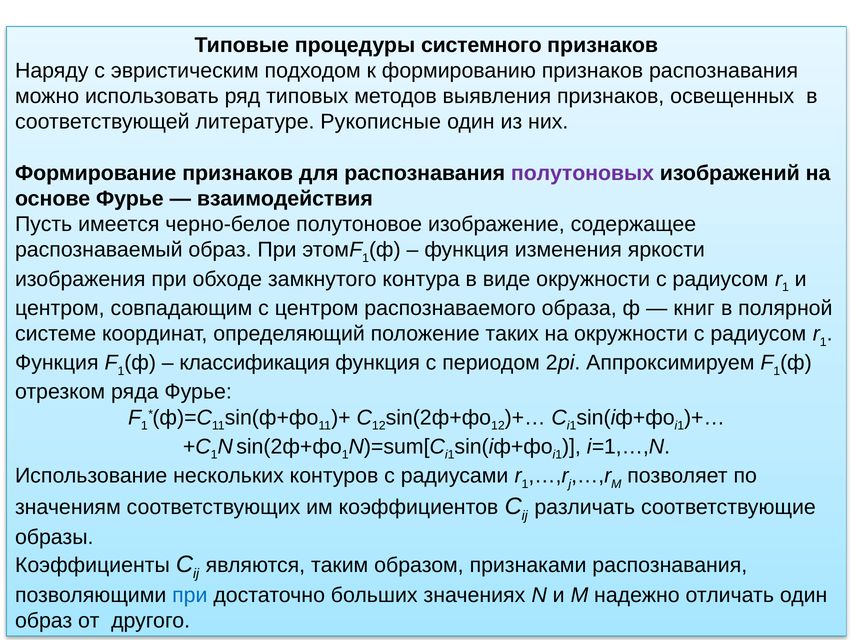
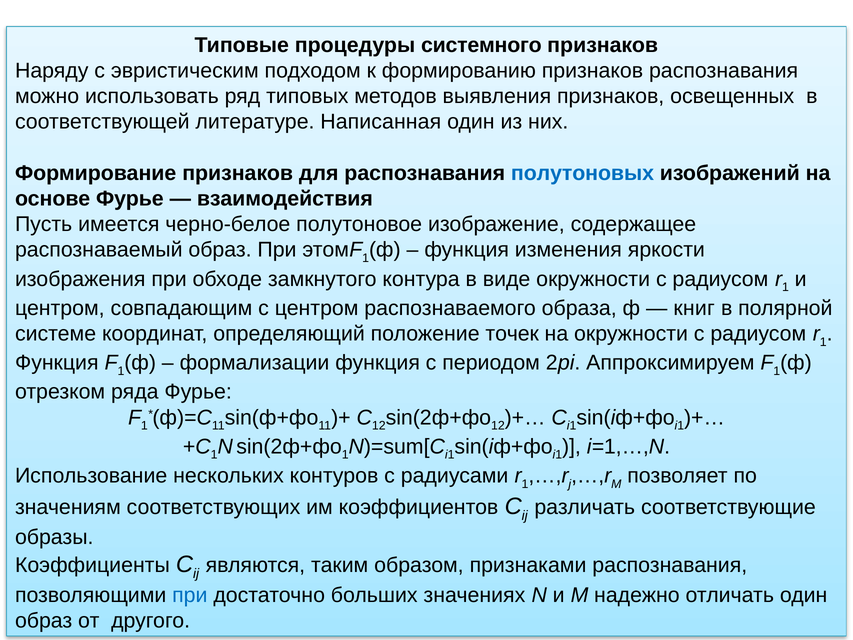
Рукописные: Рукописные -> Написанная (381, 122)
полутоновых colour: purple -> blue (582, 173)
таких: таких -> точек (512, 334)
классификация: классификация -> формализации (255, 363)
